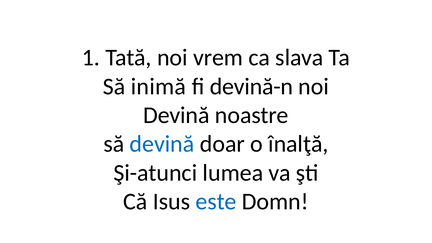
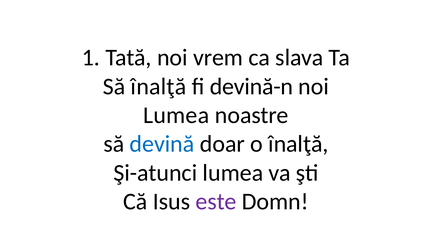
Să inimă: inimă -> înalţă (158, 86)
Devină: Devină -> Lumea (176, 115)
este colour: blue -> purple (216, 202)
